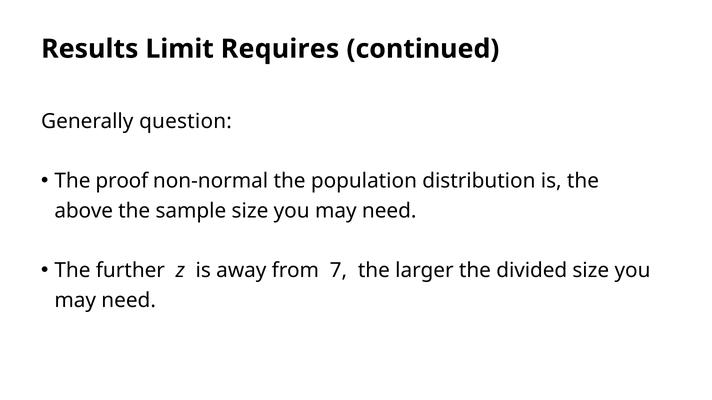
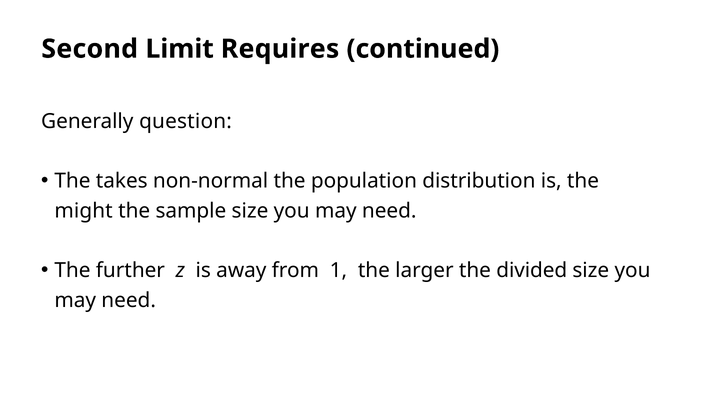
Results: Results -> Second (90, 49)
proof: proof -> takes (122, 181)
above: above -> might (84, 211)
7: 7 -> 1 (338, 271)
